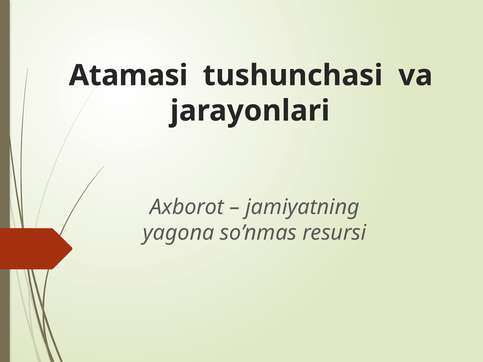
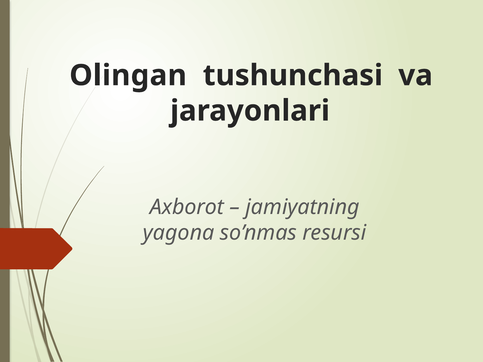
Atamasi: Atamasi -> Olingan (128, 76)
